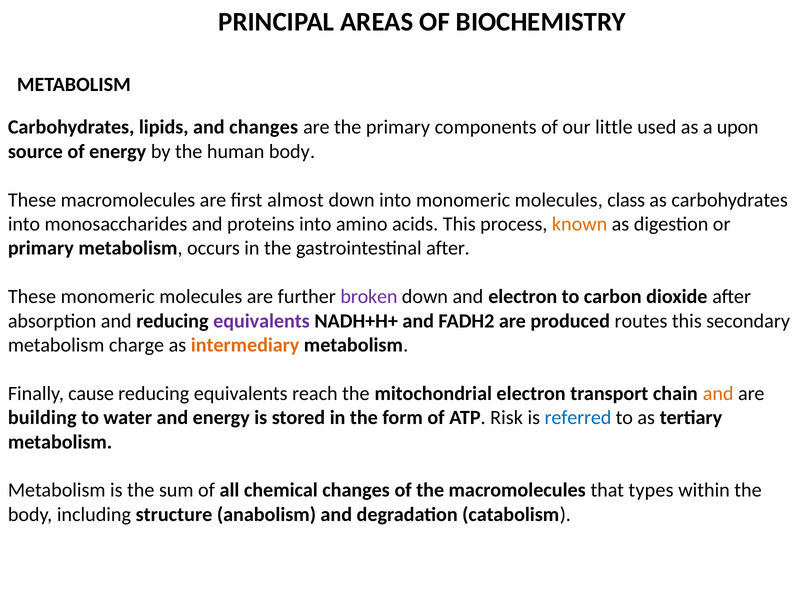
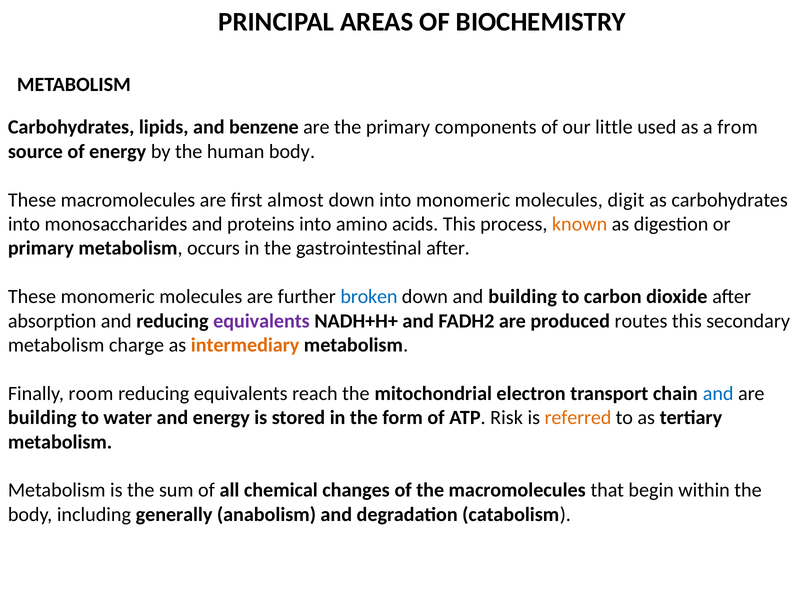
and changes: changes -> benzene (264, 127)
upon: upon -> from (737, 127)
class: class -> digit (626, 200)
broken colour: purple -> blue (369, 296)
and electron: electron -> building (523, 296)
cause: cause -> room (91, 393)
and colour: orange -> blue (718, 393)
referred colour: blue -> orange (578, 417)
types: types -> begin (651, 490)
structure: structure -> generally (174, 514)
